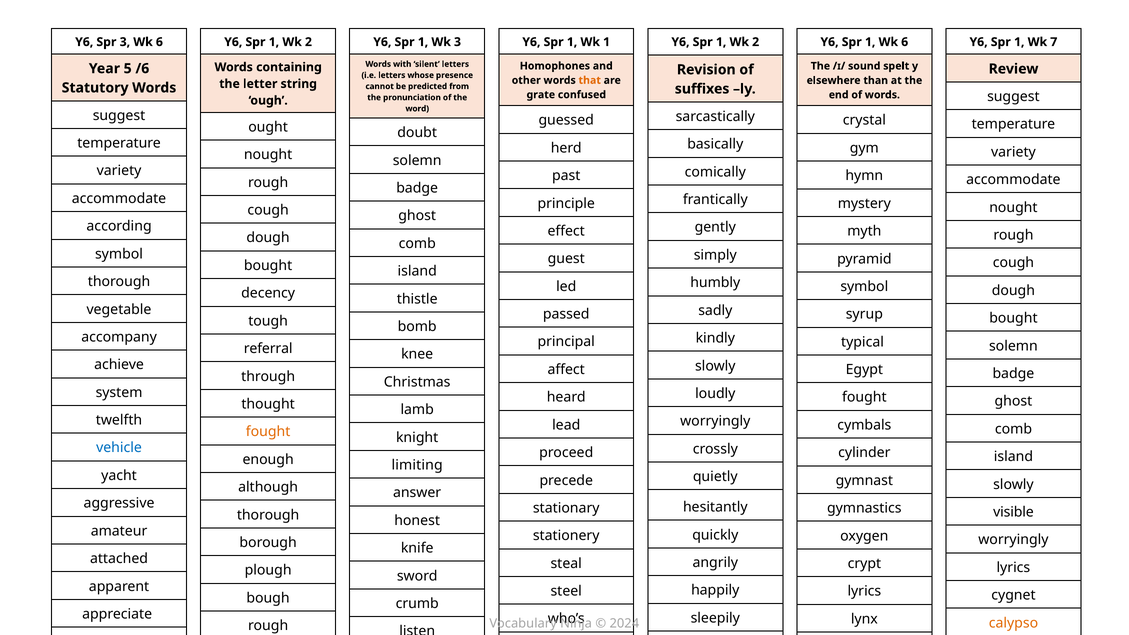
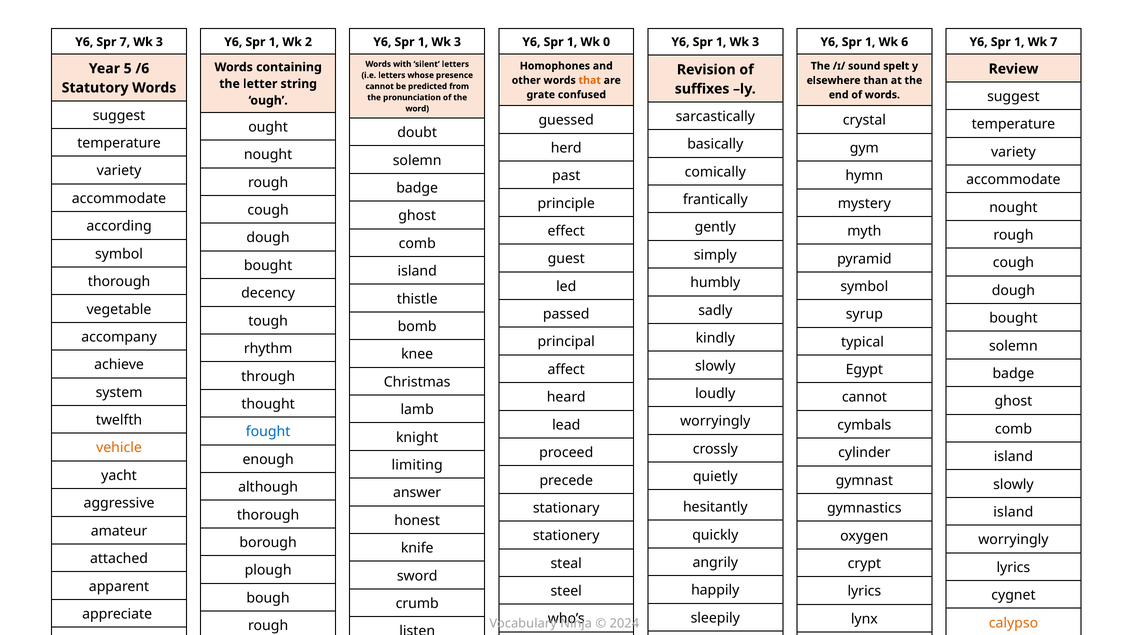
Spr 3: 3 -> 7 (125, 42)
6: 6 -> 3 (159, 42)
Wk 1: 1 -> 0 (607, 42)
2: 2 -> 3 (756, 42)
referral: referral -> rhythm (268, 349)
fought: fought -> cannot (864, 397)
fought colour: orange -> blue (268, 432)
vehicle colour: blue -> orange (119, 448)
visible: visible -> island (1013, 512)
